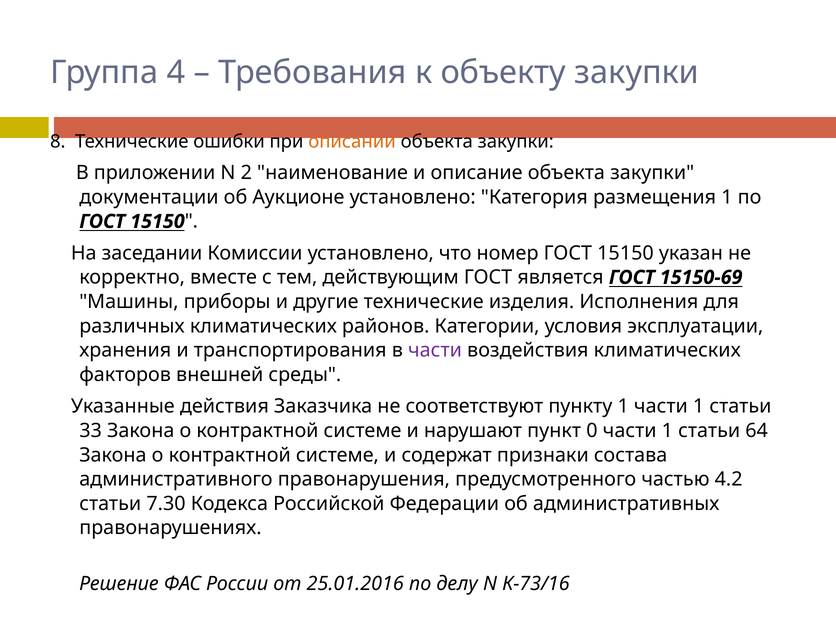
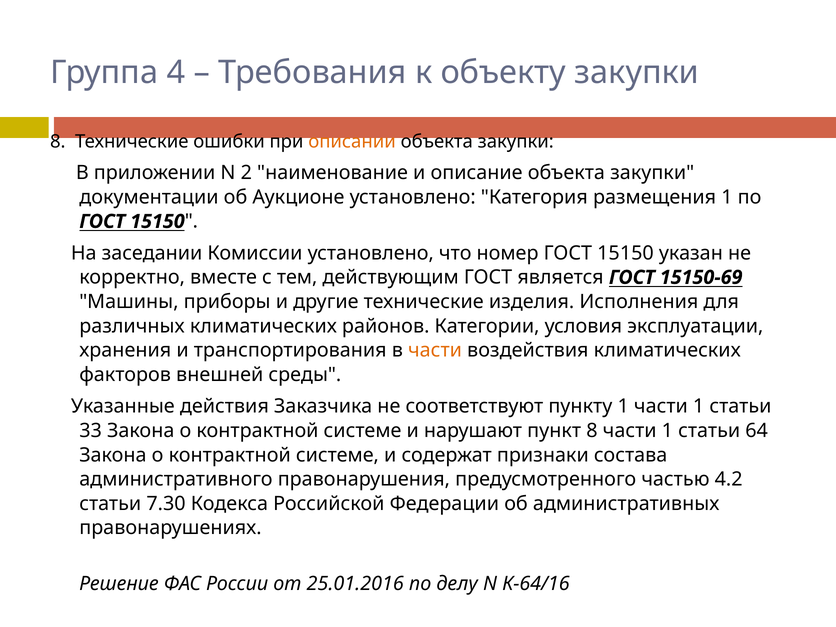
части colour: purple -> orange (435, 350)
пункт 0: 0 -> 8 (592, 431)
К-73/16: К-73/16 -> К-64/16 (536, 584)
